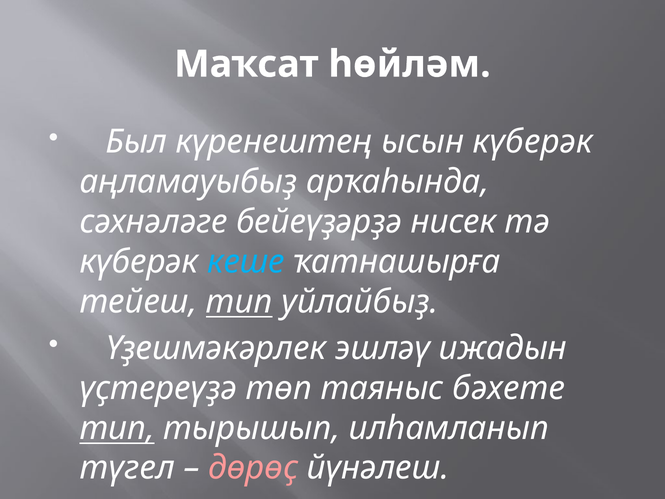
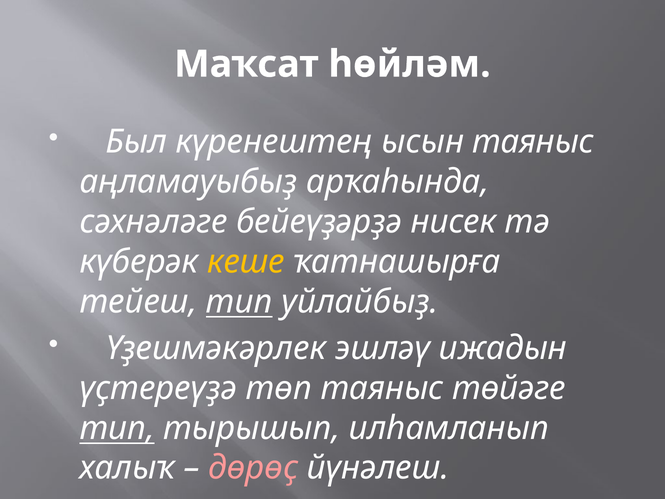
ысын күберәк: күберәк -> таяныс (533, 142)
кеше colour: light blue -> yellow (246, 262)
бәхете: бәхете -> төйәге (509, 388)
түгел: түгел -> халыҡ (127, 468)
